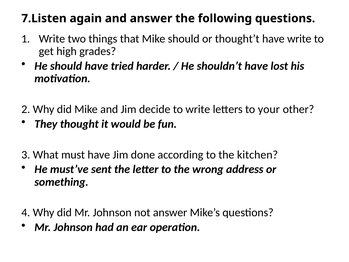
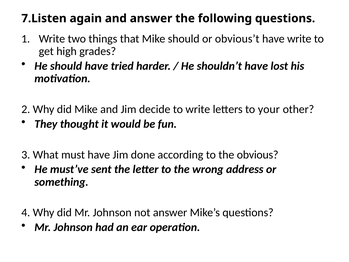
thought’t: thought’t -> obvious’t (237, 39)
kitchen: kitchen -> obvious (258, 155)
